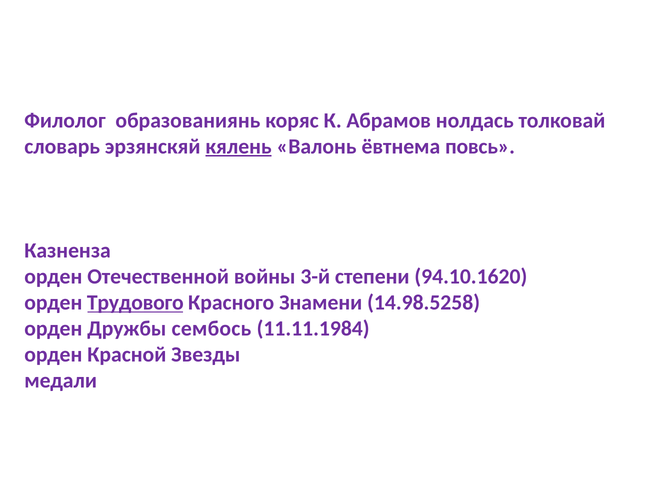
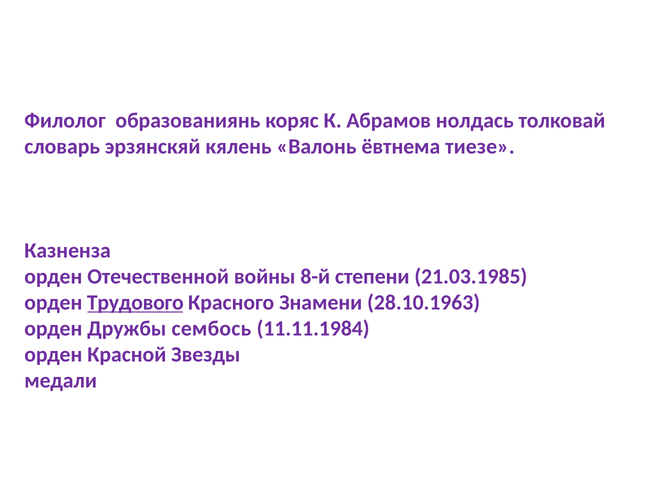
кялень underline: present -> none (239, 146)
повсь: повсь -> тиезе (480, 146)
3-й: 3-й -> 8-й (315, 276)
94.10.1620: 94.10.1620 -> 21.03.1985 (471, 276)
14.98.5258: 14.98.5258 -> 28.10.1963 (424, 302)
